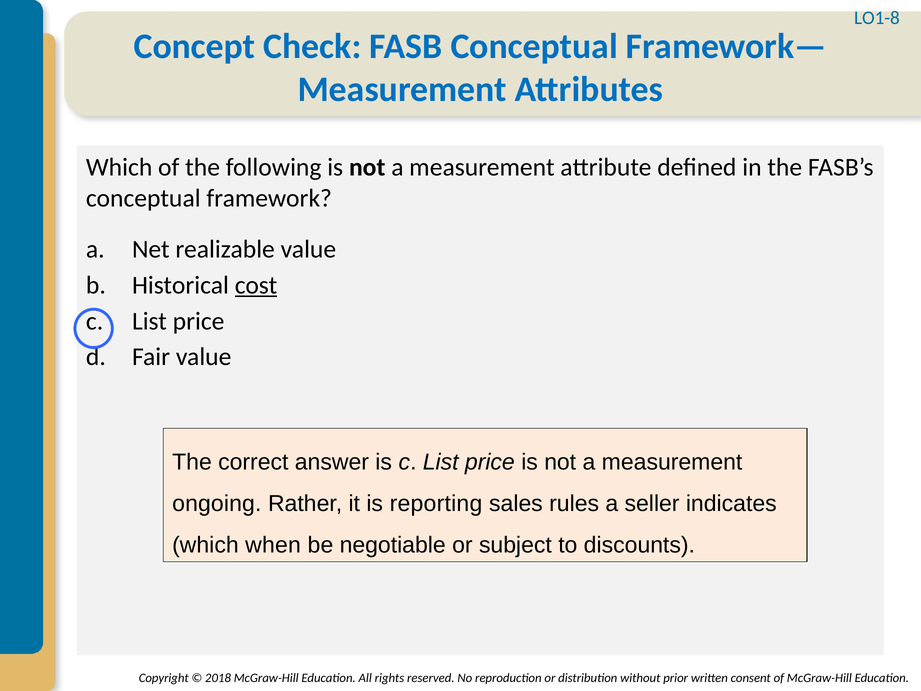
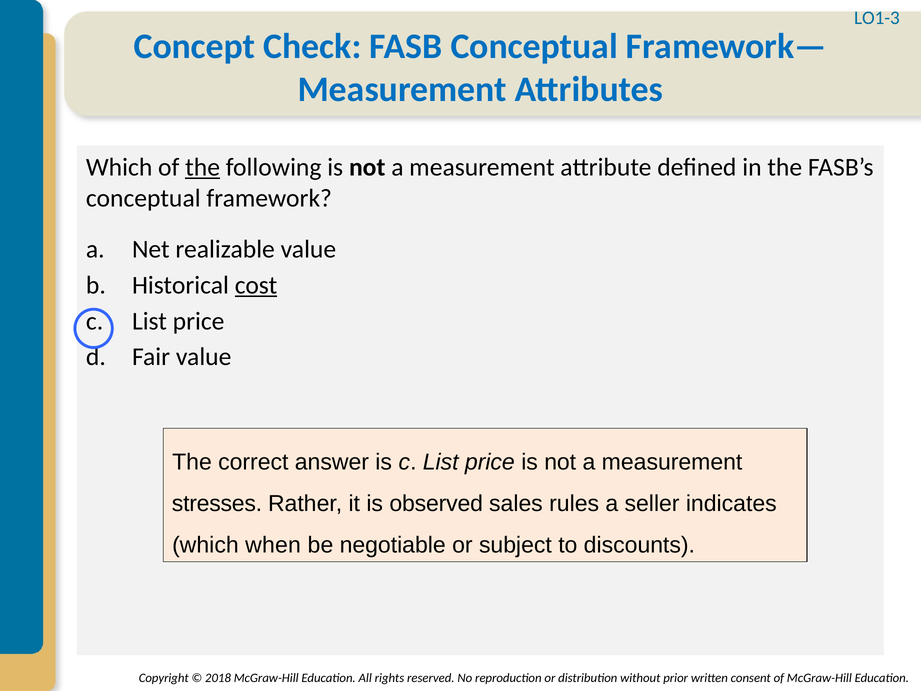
LO1-8: LO1-8 -> LO1-3 (877, 18)
the underline: none -> present (203, 167)
ongoing: ongoing -> stresses (217, 503)
reporting: reporting -> observed (436, 503)
